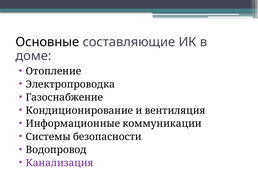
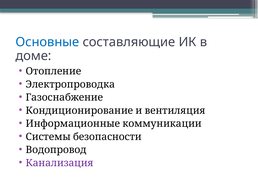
Основные colour: black -> blue (47, 42)
